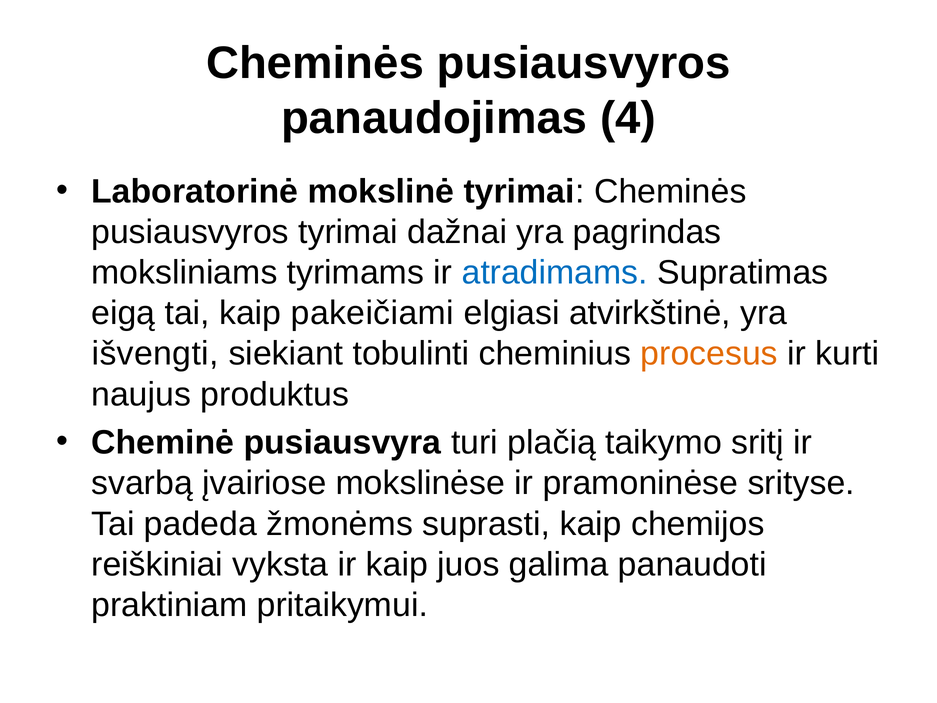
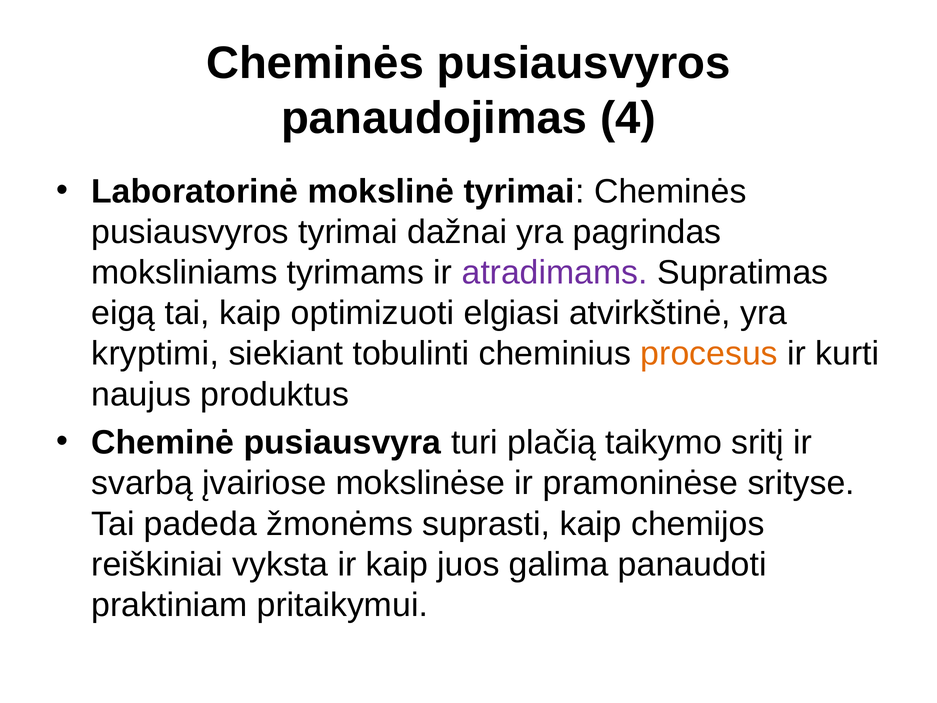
atradimams colour: blue -> purple (555, 272)
pakeičiami: pakeičiami -> optimizuoti (372, 313)
išvengti: išvengti -> kryptimi (155, 354)
